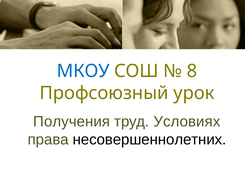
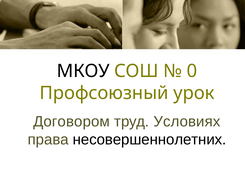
МКОУ colour: blue -> black (83, 71)
8: 8 -> 0 (192, 71)
Получения: Получения -> Договором (72, 121)
